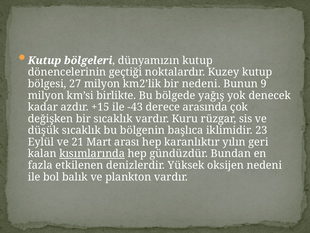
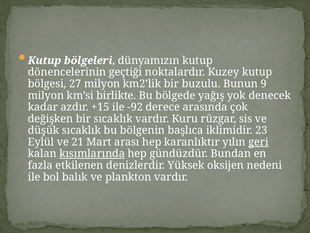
bir nedeni: nedeni -> buzulu (201, 84)
-43: -43 -> -92 (135, 107)
geri underline: none -> present (258, 142)
